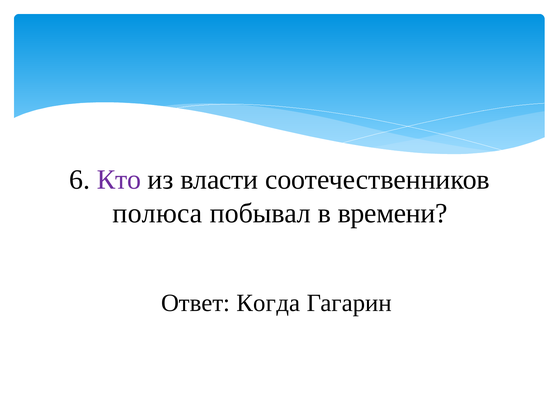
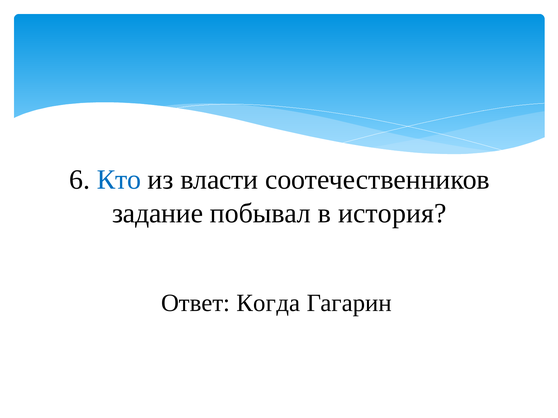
Кто colour: purple -> blue (119, 180)
полюса: полюса -> задание (158, 213)
времени: времени -> история (392, 213)
